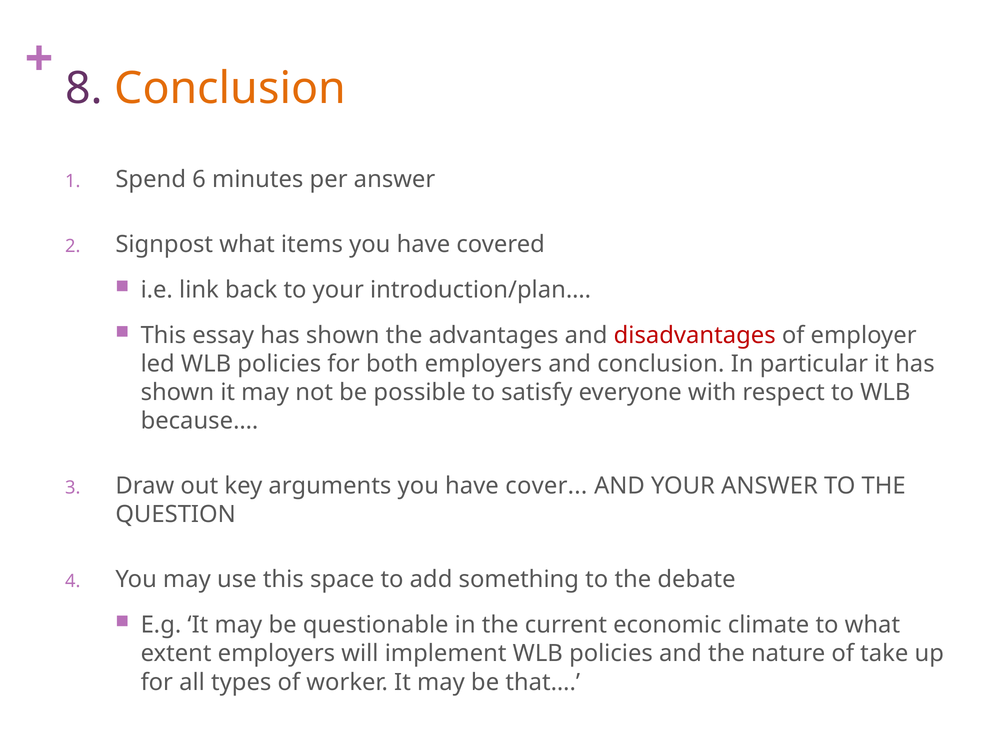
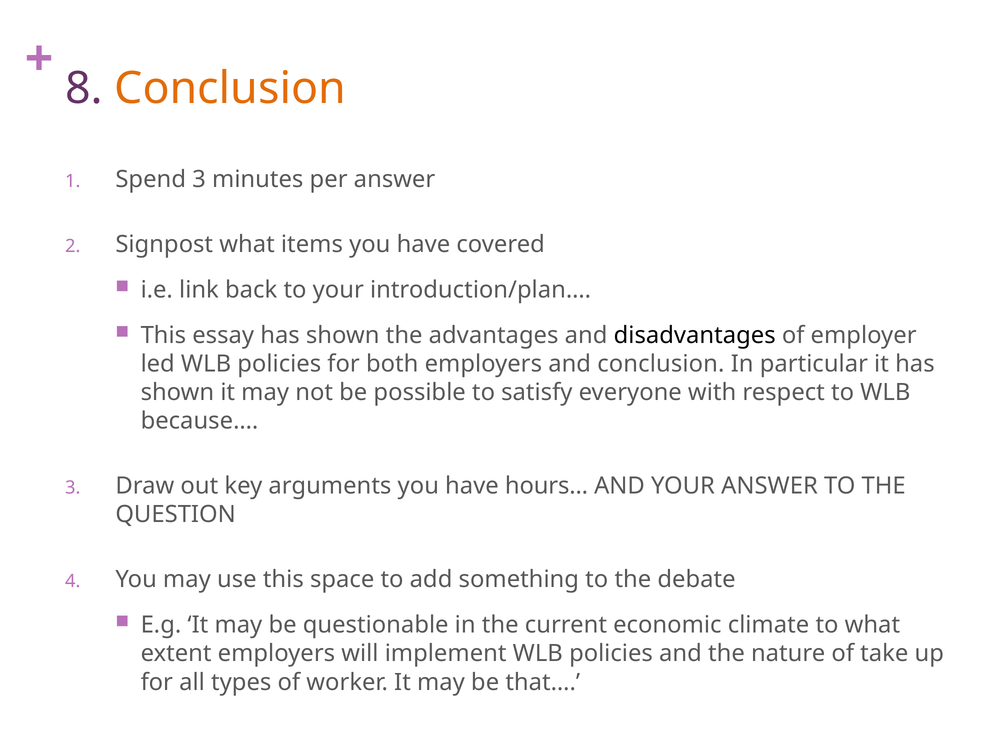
Spend 6: 6 -> 3 (199, 180)
disadvantages colour: red -> black (695, 335)
cover: cover -> hours (547, 486)
